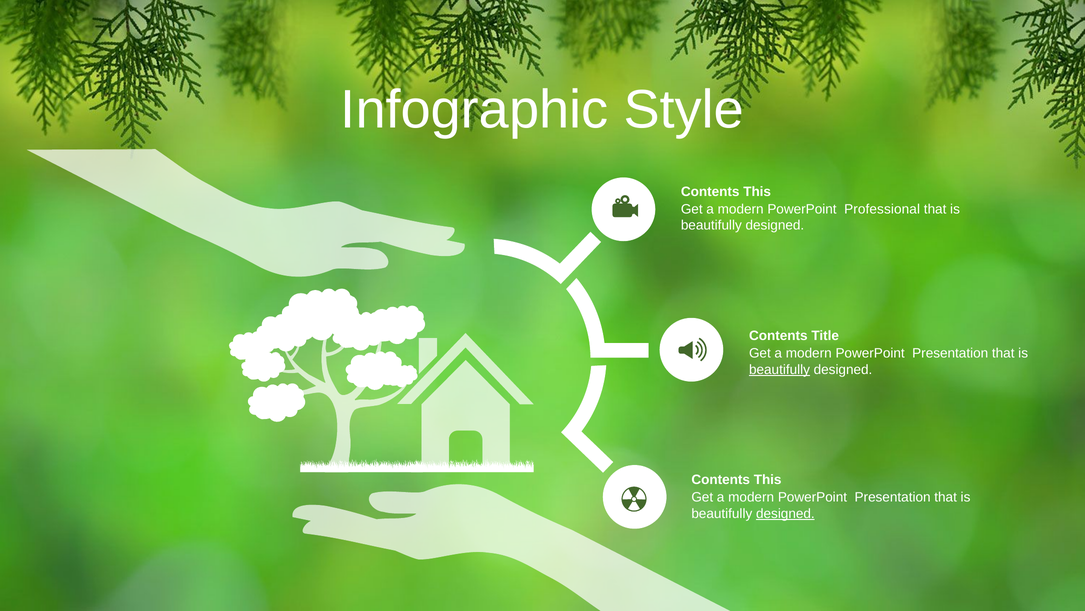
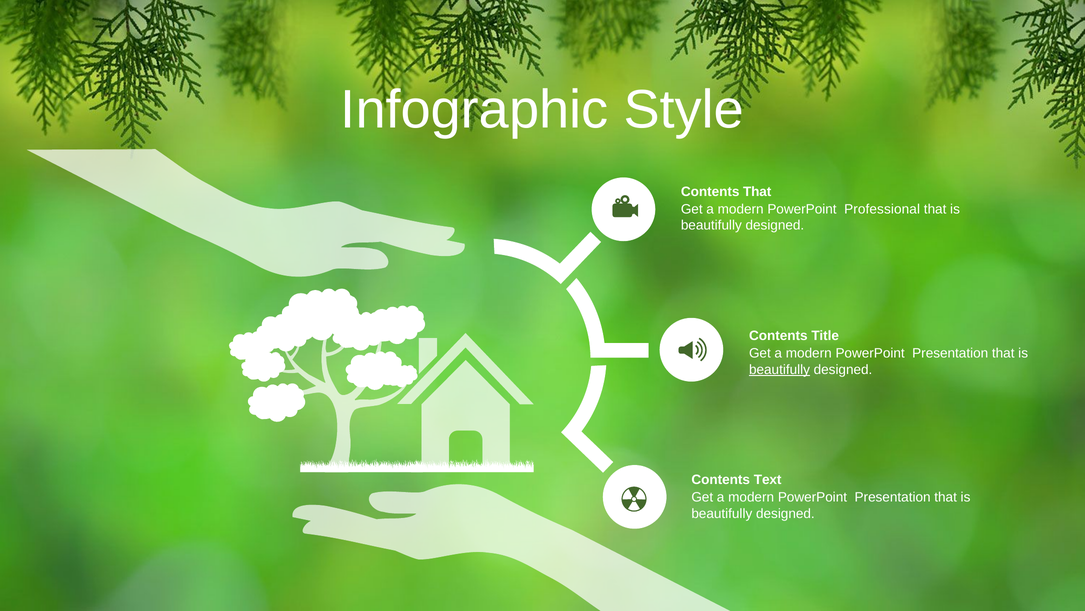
This: This -> That (757, 191)
This: This -> Text (768, 479)
designed underline: present -> none (785, 513)
